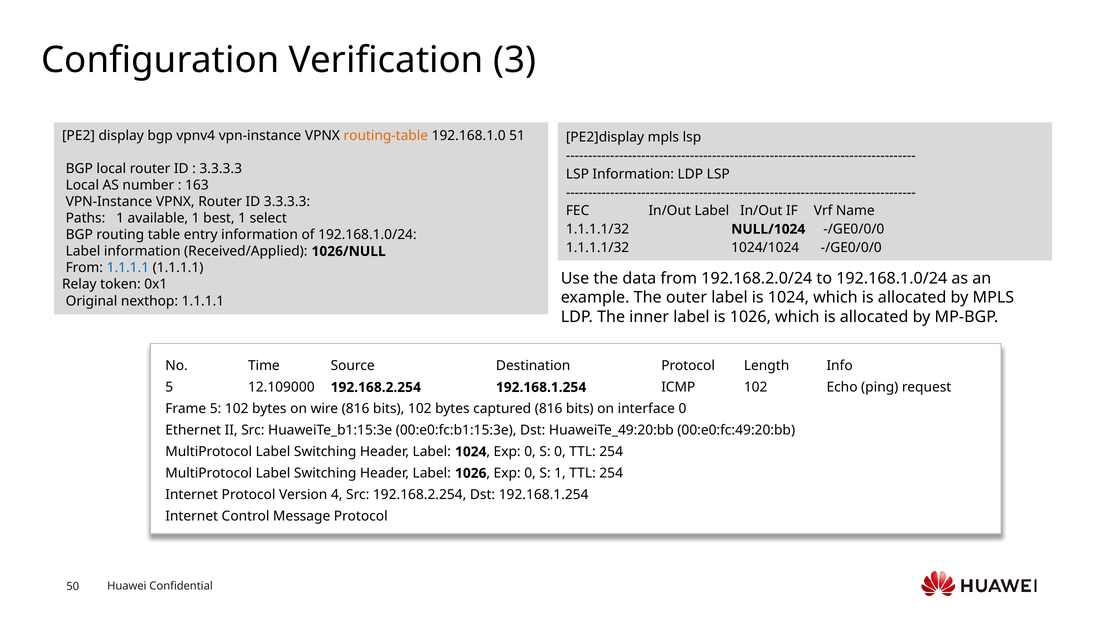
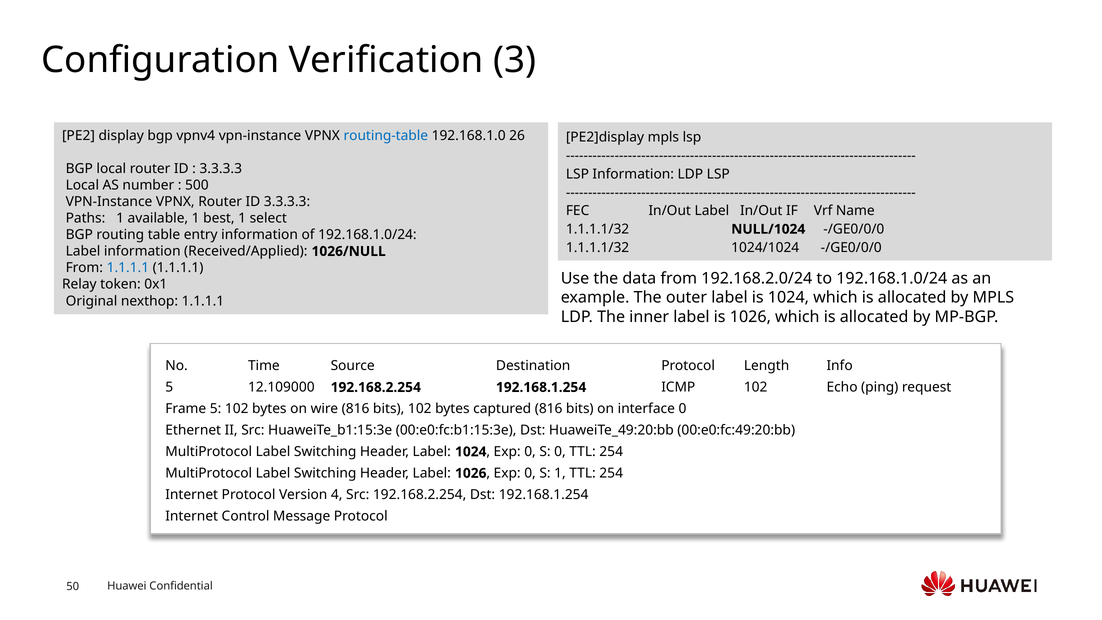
routing-table colour: orange -> blue (386, 136)
51: 51 -> 26 (517, 136)
163: 163 -> 500 (197, 185)
